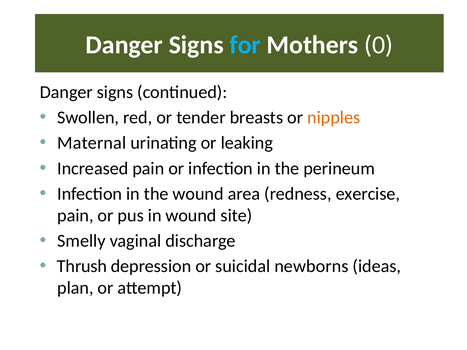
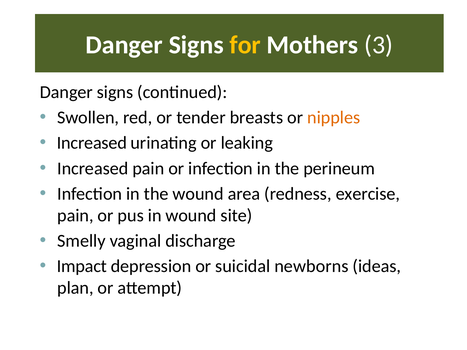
for colour: light blue -> yellow (245, 45)
0: 0 -> 3 (379, 45)
Maternal: Maternal -> Increased (92, 143)
Thrush: Thrush -> Impact (82, 266)
